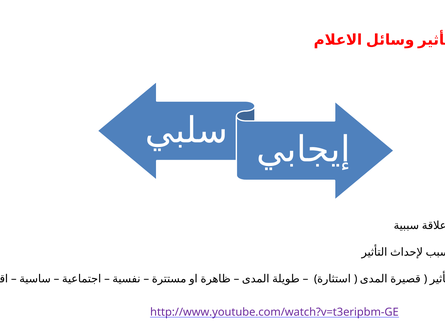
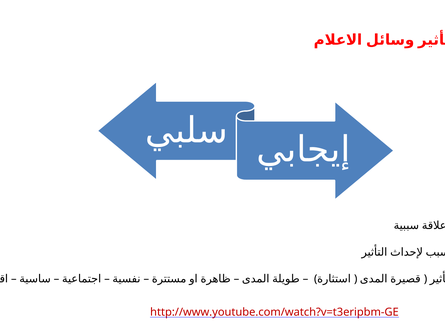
http://www.youtube.com/watch?v=t3eripbm-GE colour: purple -> red (274, 312)
